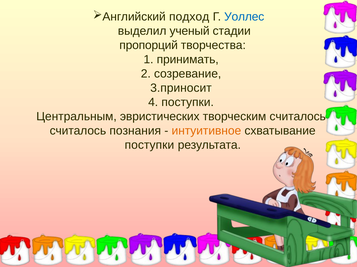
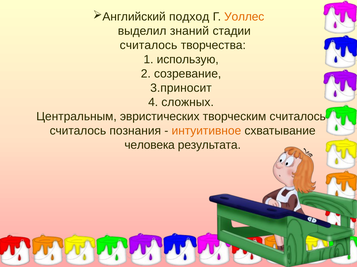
Уоллес colour: blue -> orange (244, 17)
ученый: ученый -> знаний (189, 31)
пропорций: пропорций -> считалось (149, 45)
принимать: принимать -> использую (188, 60)
4 поступки: поступки -> сложных (188, 103)
поступки: поступки -> человека (150, 145)
